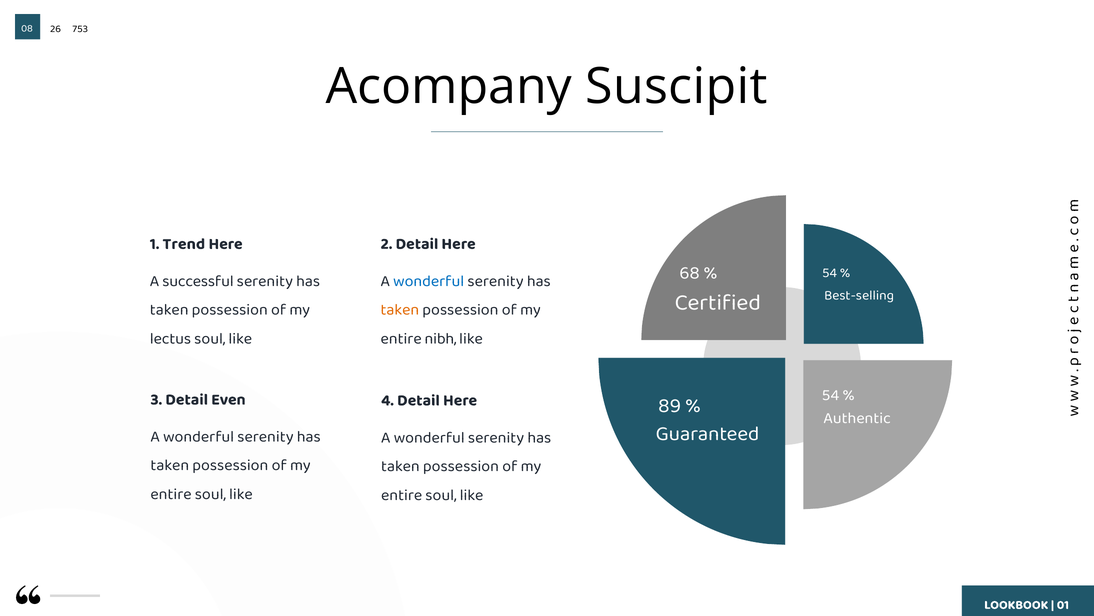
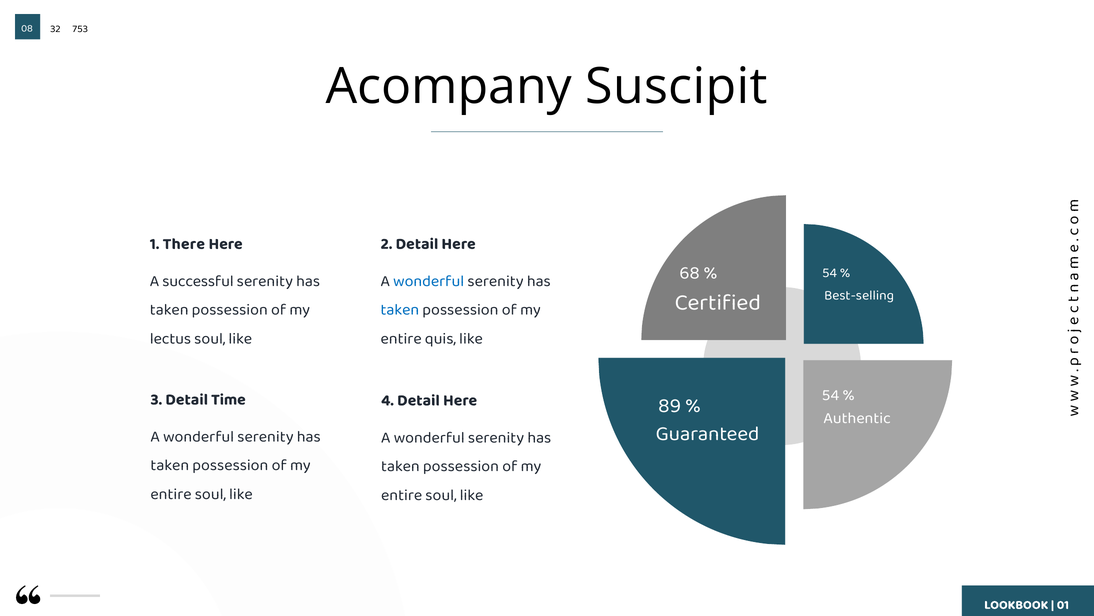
26: 26 -> 32 (55, 29)
Trend: Trend -> There (184, 243)
taken colour: orange -> blue (400, 309)
nibh: nibh -> quis (440, 338)
Even: Even -> Time (228, 399)
